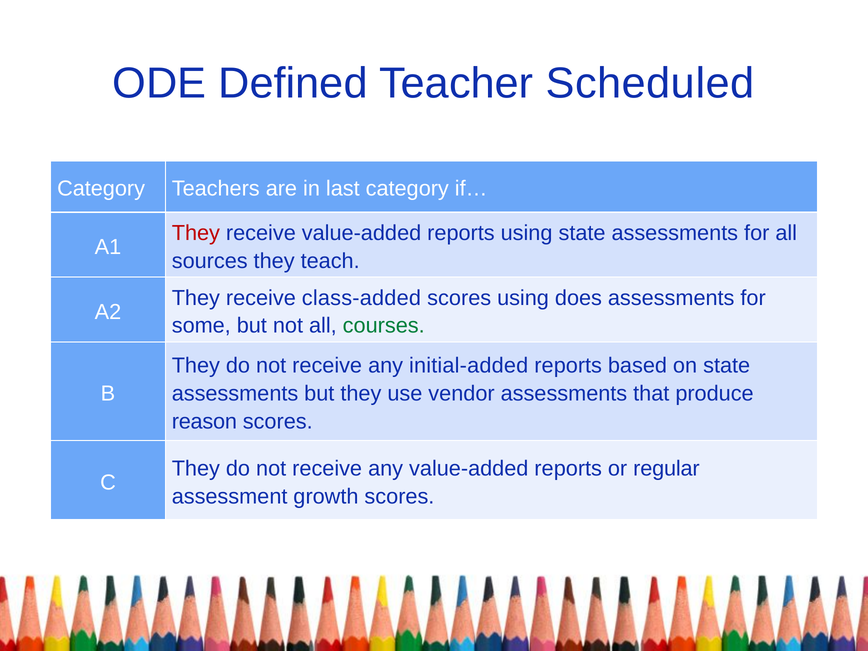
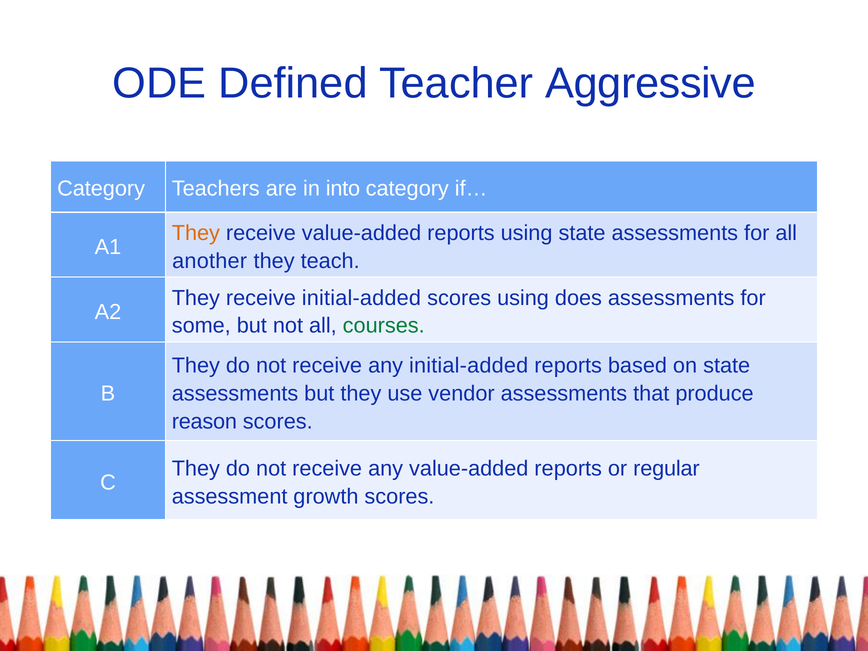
Scheduled: Scheduled -> Aggressive (651, 83)
last: last -> into (343, 189)
They colour: red -> orange (196, 233)
sources: sources -> another (210, 261)
receive class-added: class-added -> initial-added (361, 298)
